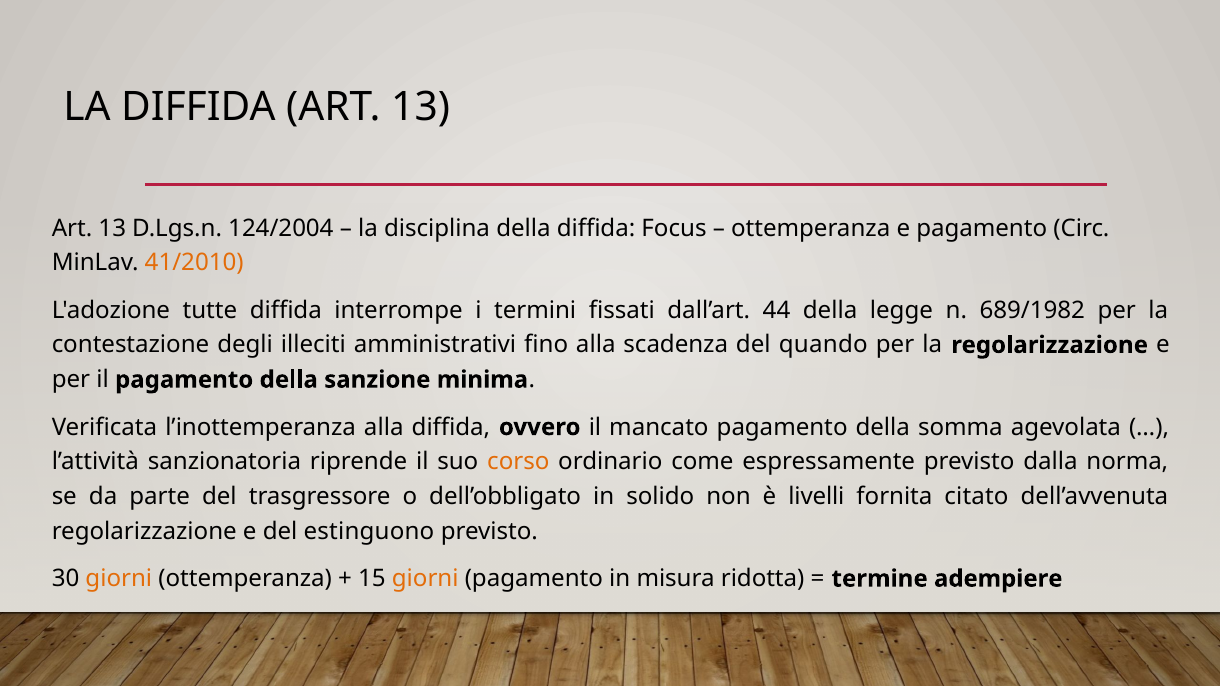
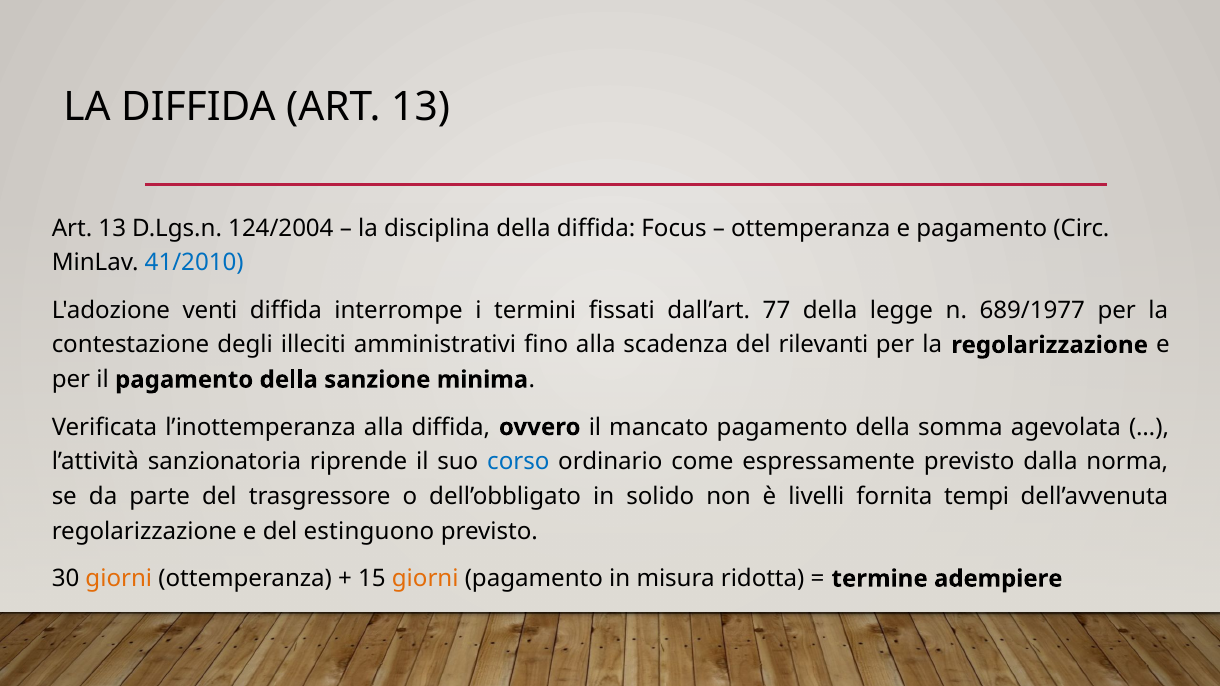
41/2010 colour: orange -> blue (194, 263)
tutte: tutte -> venti (210, 310)
44: 44 -> 77 (777, 310)
689/1982: 689/1982 -> 689/1977 (1032, 310)
quando: quando -> rilevanti (823, 345)
corso colour: orange -> blue (518, 462)
citato: citato -> tempi (977, 497)
